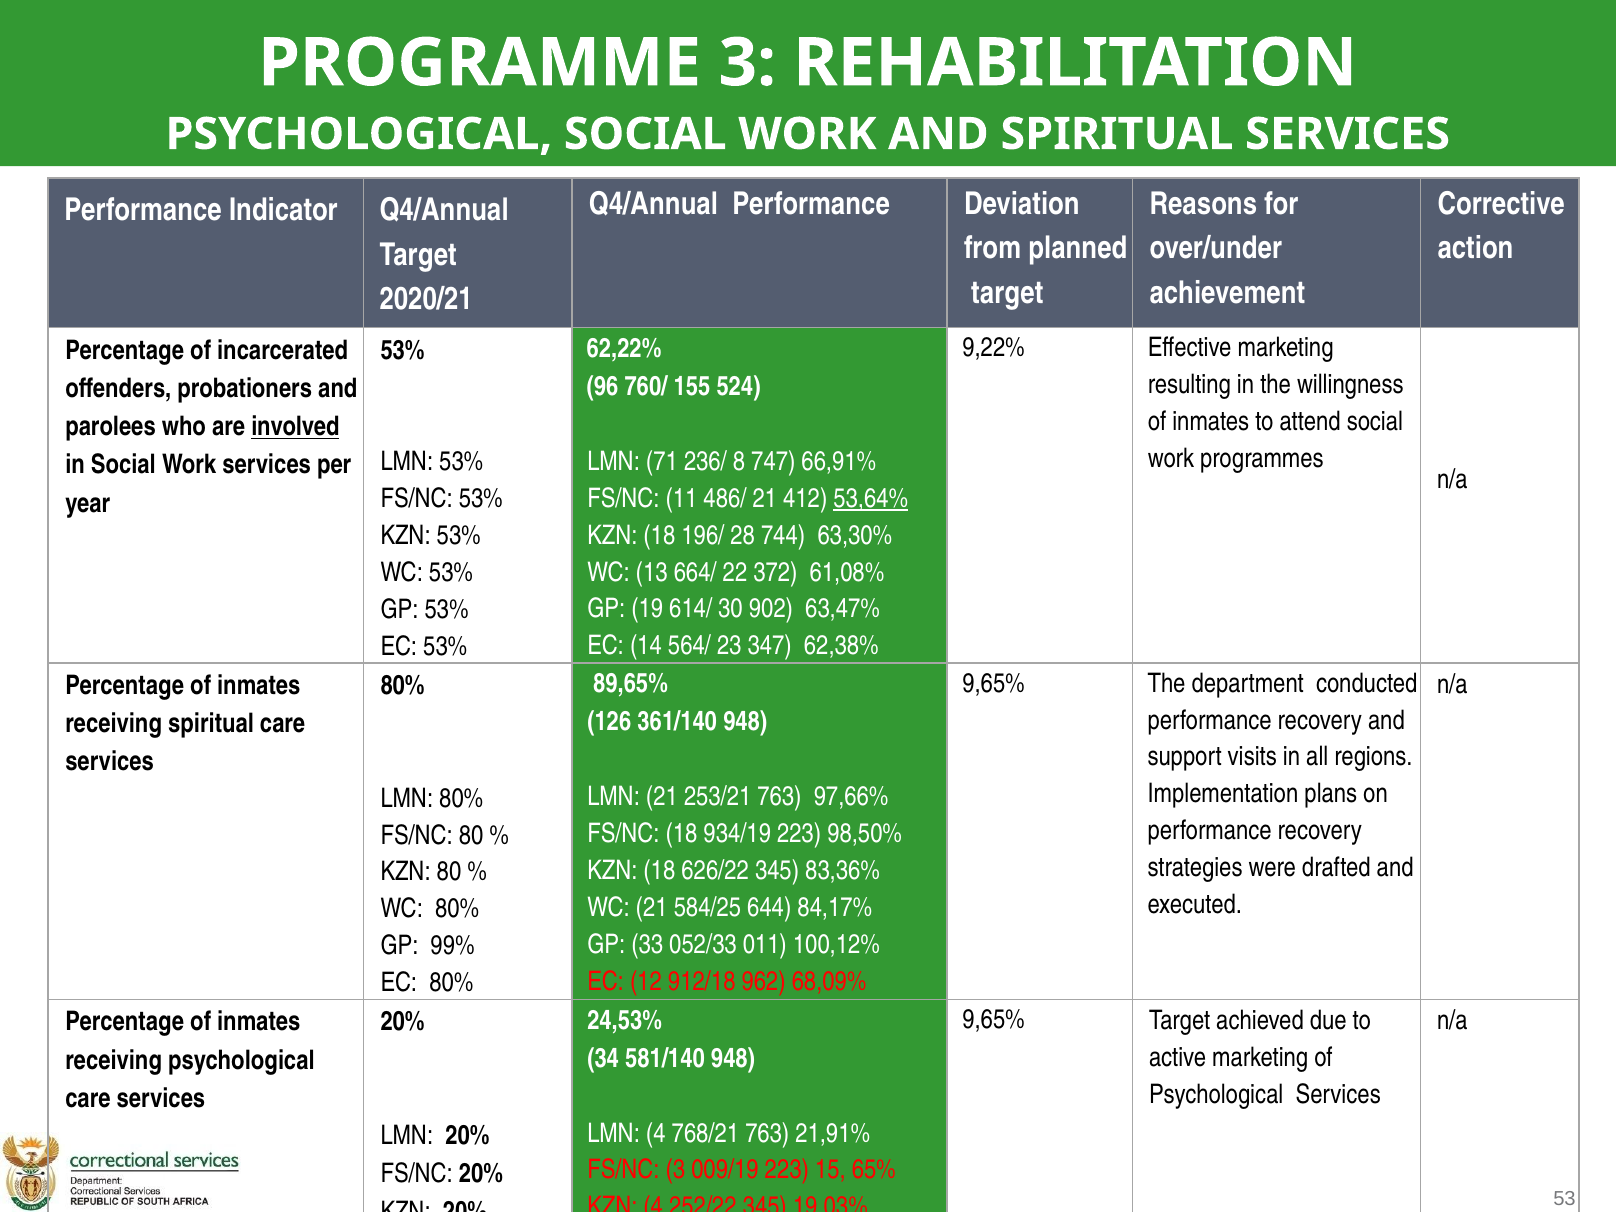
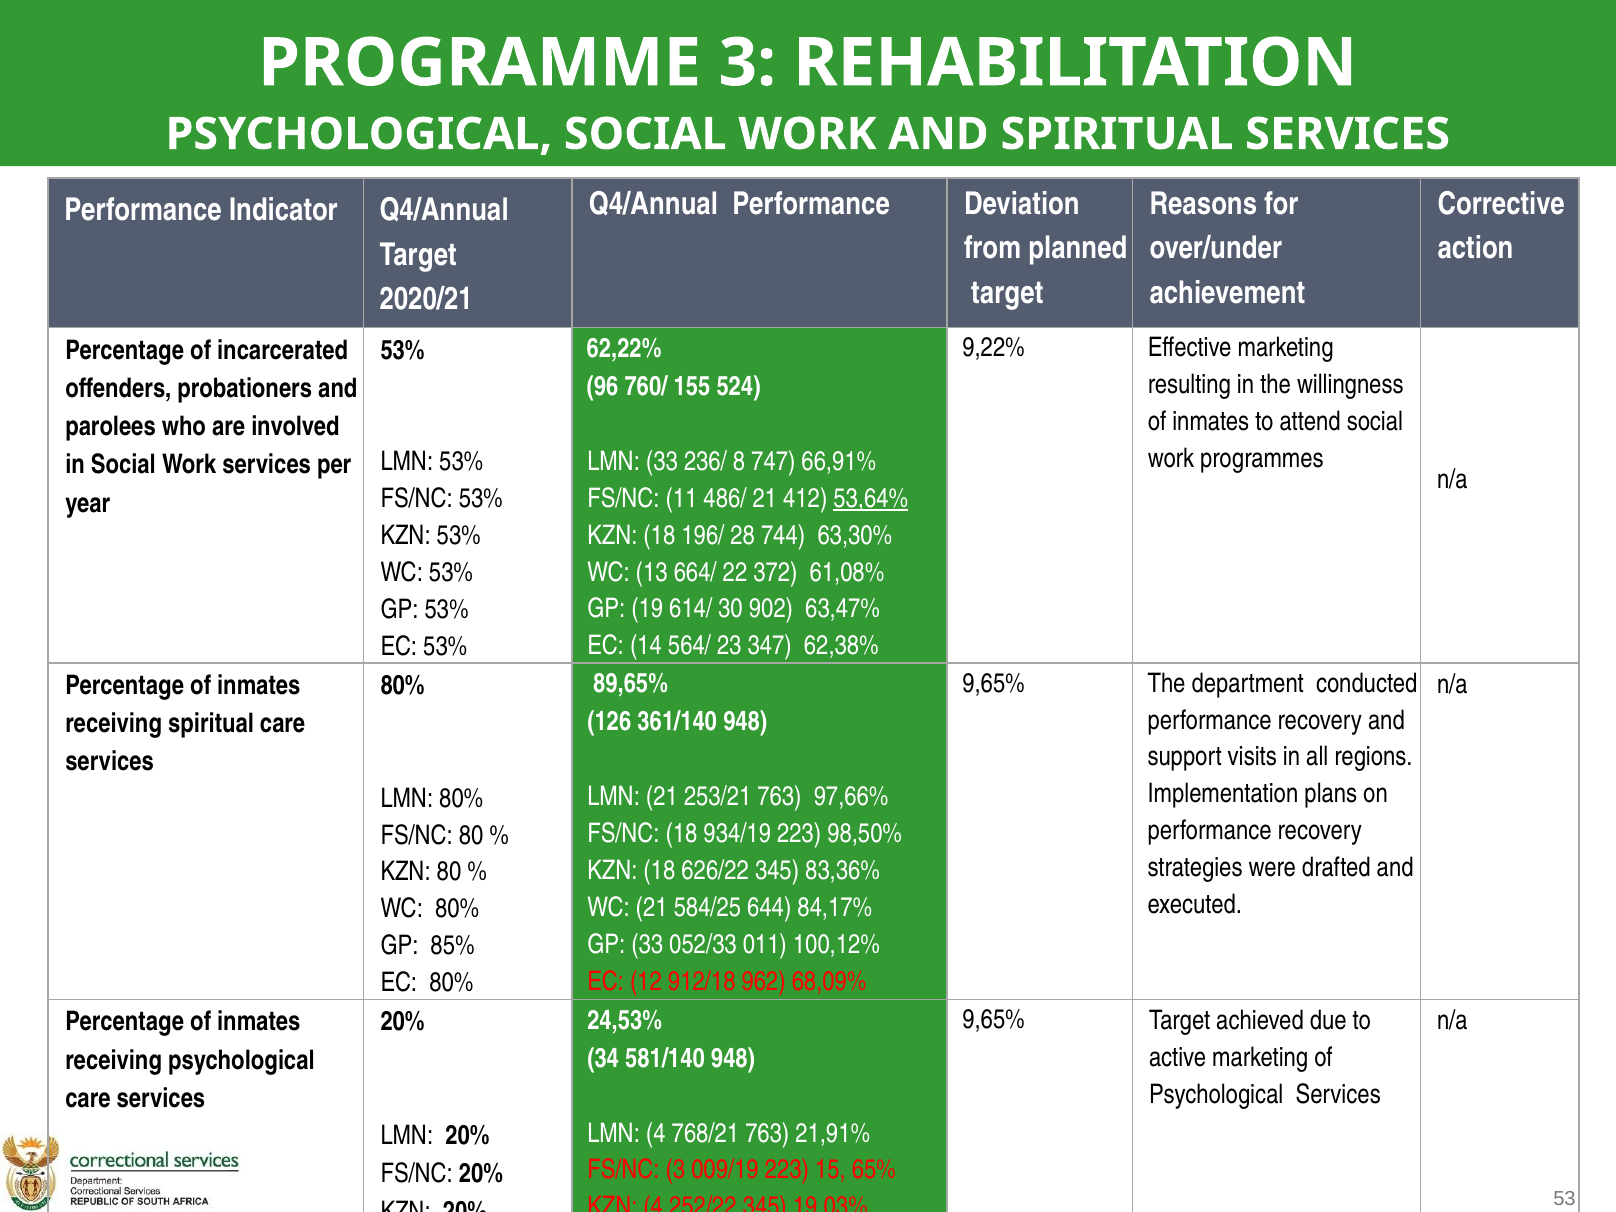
involved underline: present -> none (295, 427)
LMN 71: 71 -> 33 (662, 461)
99%: 99% -> 85% (453, 946)
